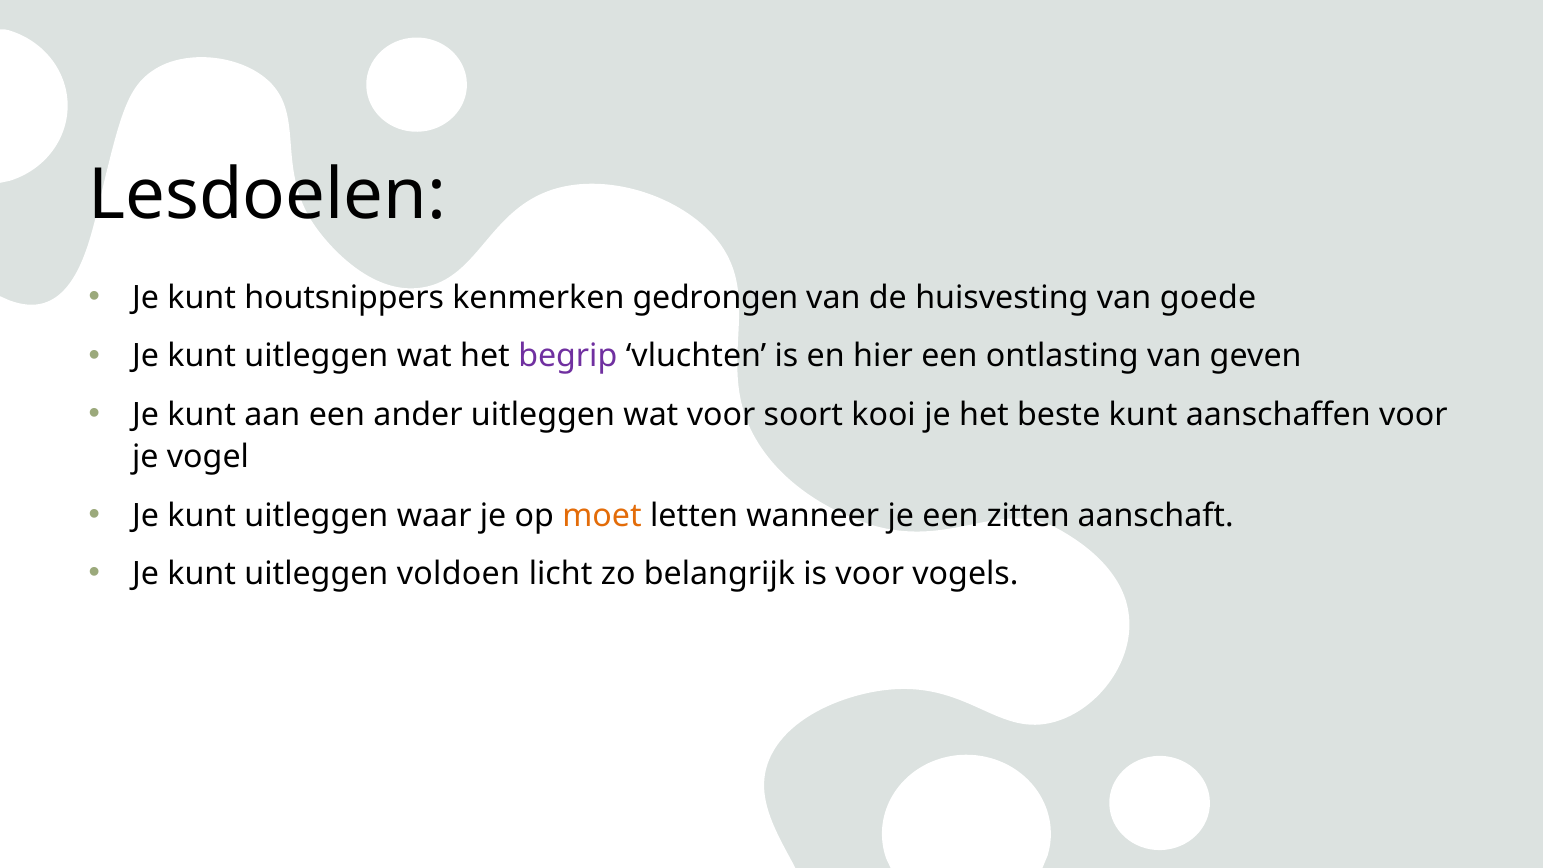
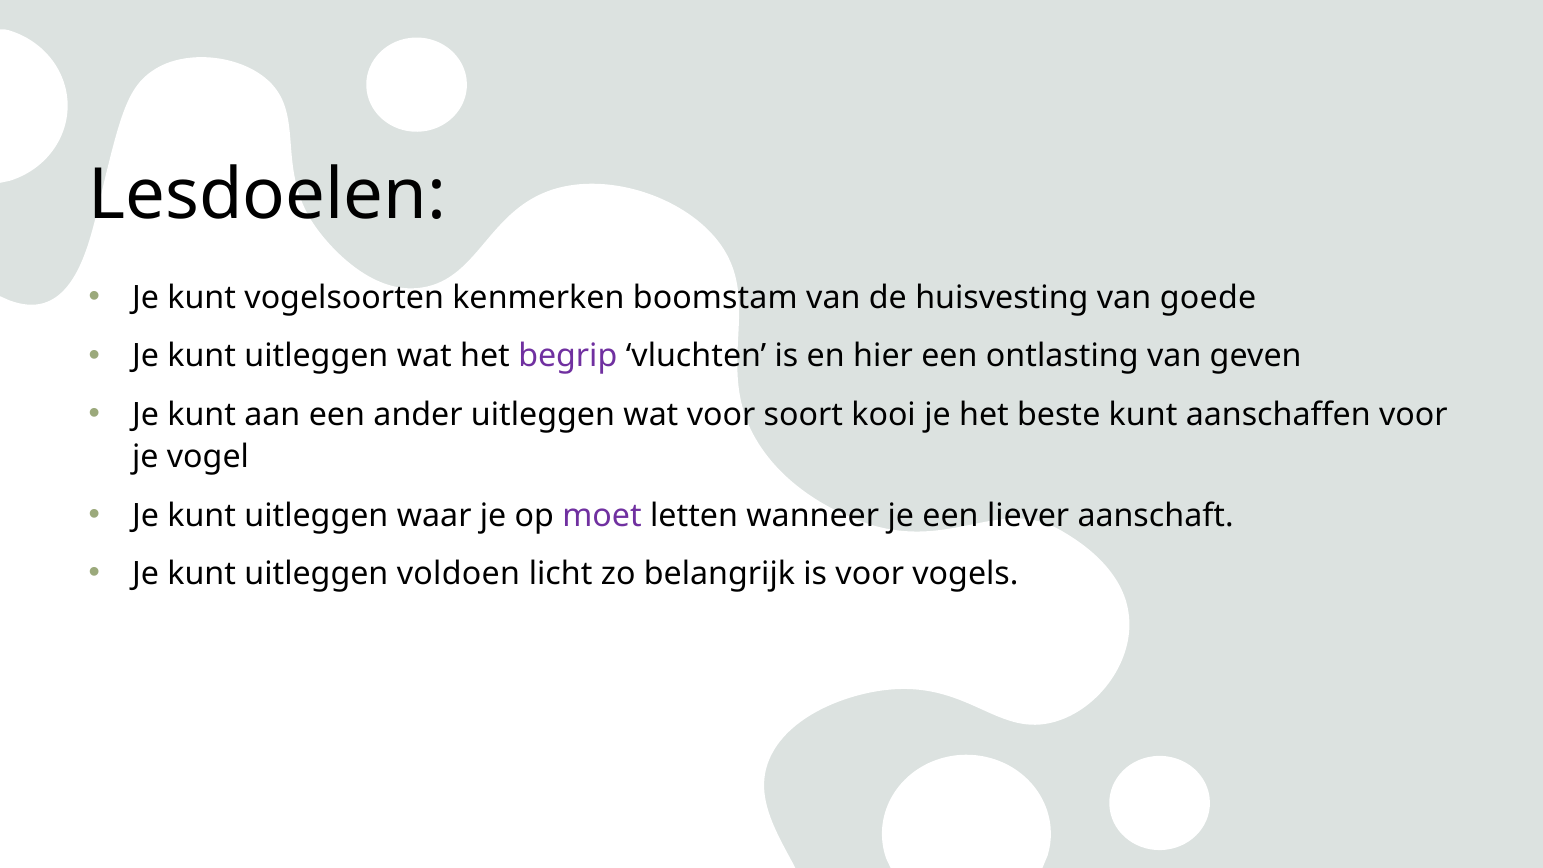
houtsnippers: houtsnippers -> vogelsoorten (344, 298)
gedrongen: gedrongen -> boomstam (715, 298)
moet colour: orange -> purple (602, 516)
zitten: zitten -> liever (1028, 516)
